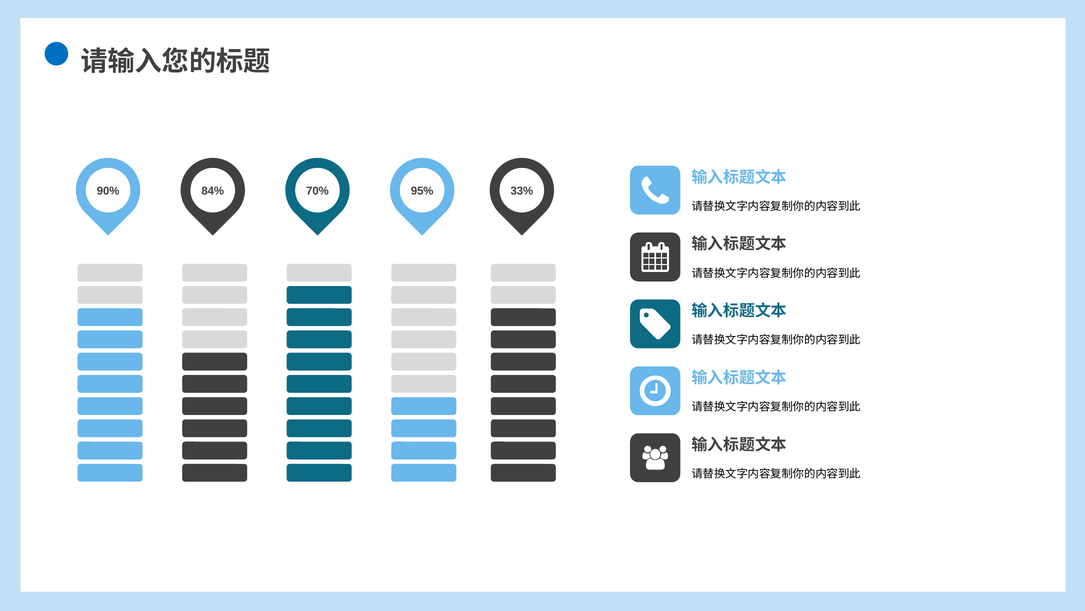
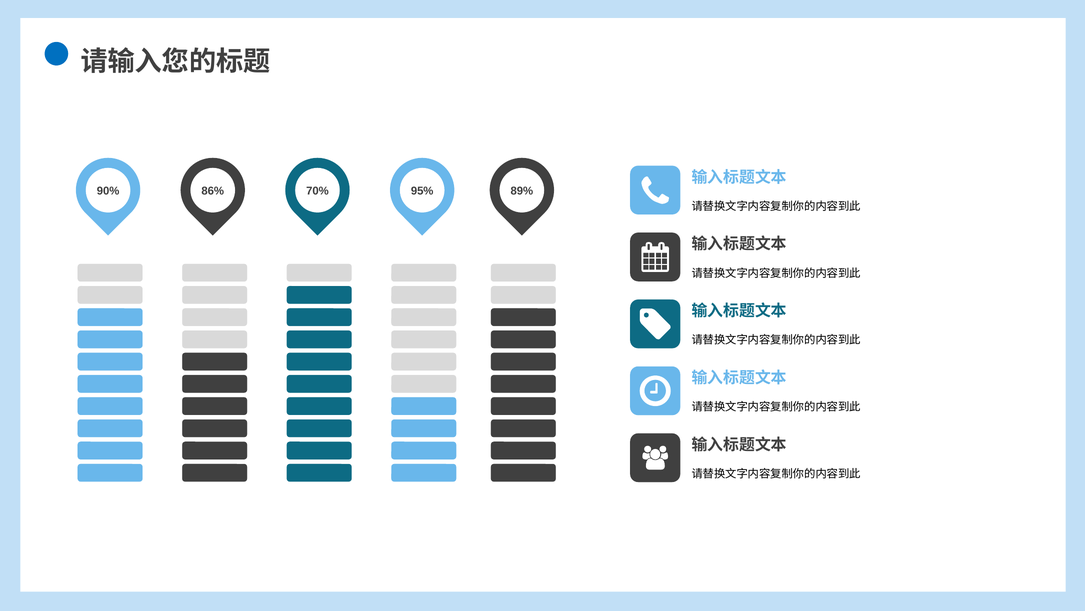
84%: 84% -> 86% (213, 191)
33%: 33% -> 89% (522, 191)
